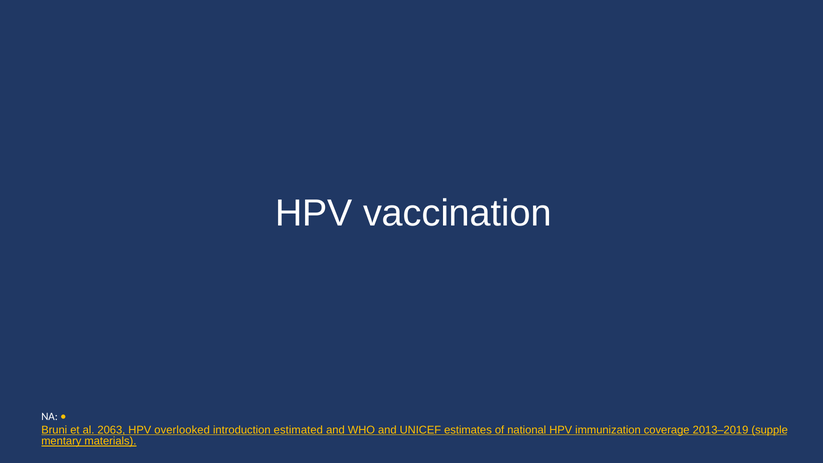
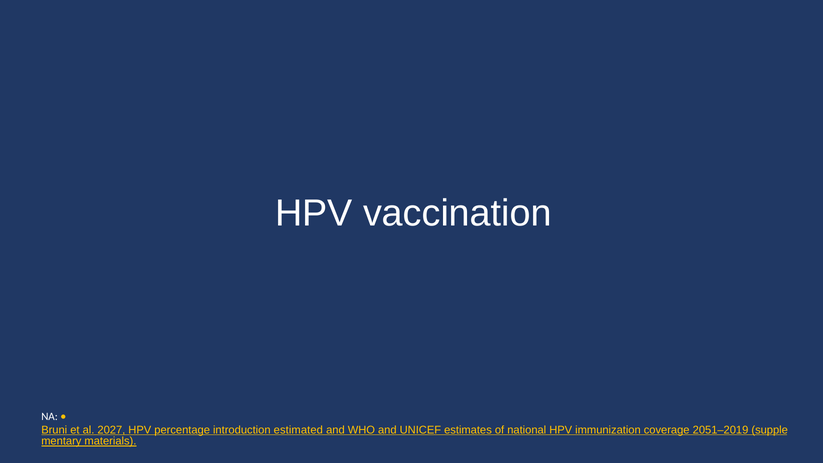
2063: 2063 -> 2027 (111, 430)
overlooked: overlooked -> percentage (182, 430)
2013–2019: 2013–2019 -> 2051–2019 (721, 430)
